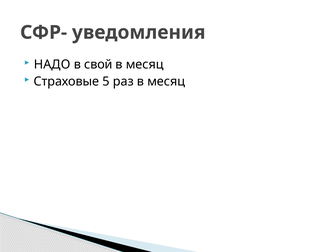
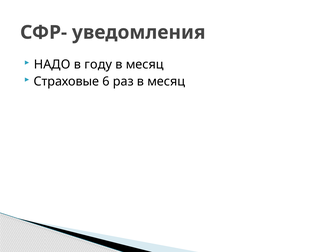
свой: свой -> году (98, 65)
5: 5 -> 6 (106, 82)
